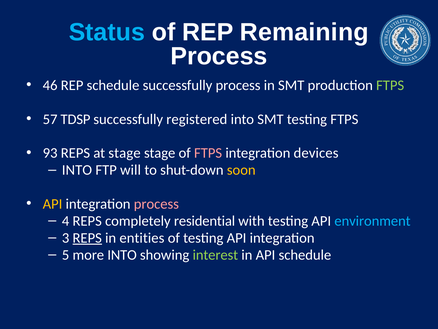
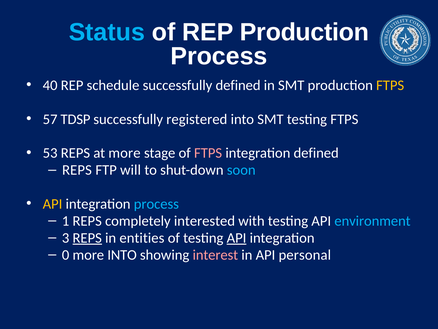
REP Remaining: Remaining -> Production (305, 32)
46: 46 -> 40 (50, 85)
successfully process: process -> defined (238, 85)
FTPS colour: light green -> yellow (390, 85)
93: 93 -> 53 (50, 153)
at stage: stage -> more (124, 153)
integration devices: devices -> defined (316, 153)
INTO: INTO -> REPS (77, 170)
soon colour: yellow -> light blue (241, 170)
process colour: pink -> light blue (156, 204)
4: 4 -> 1 (66, 221)
residential: residential -> interested (204, 221)
API underline: none -> present (237, 238)
5: 5 -> 0 (66, 255)
interest colour: light green -> pink (215, 255)
API schedule: schedule -> personal (305, 255)
